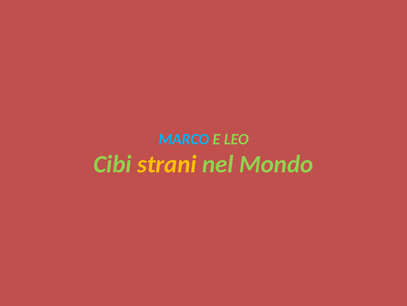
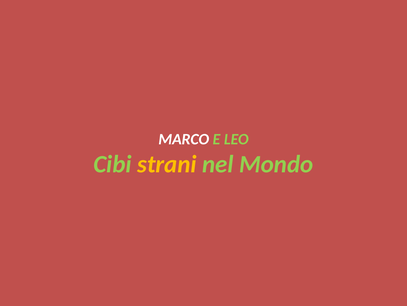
MARCO colour: light blue -> white (184, 139)
